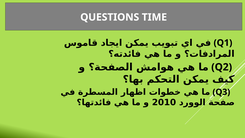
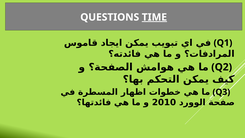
TIME underline: none -> present (154, 17)
